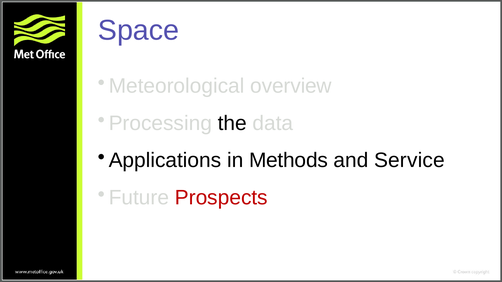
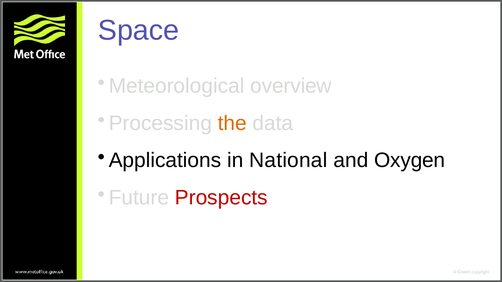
the colour: black -> orange (232, 123)
Methods: Methods -> National (288, 161)
Service: Service -> Oxygen (410, 161)
